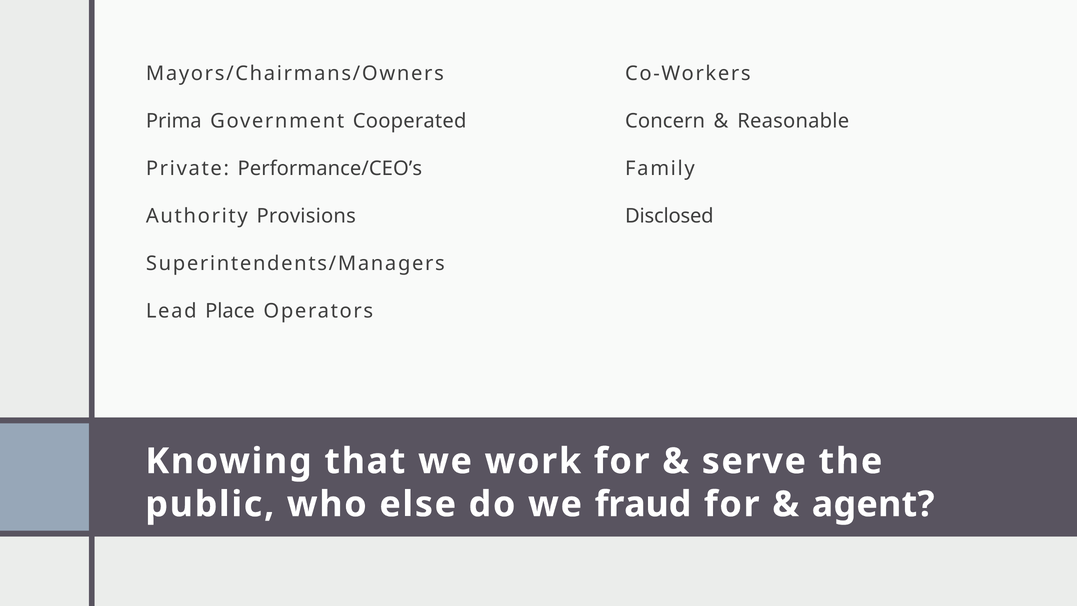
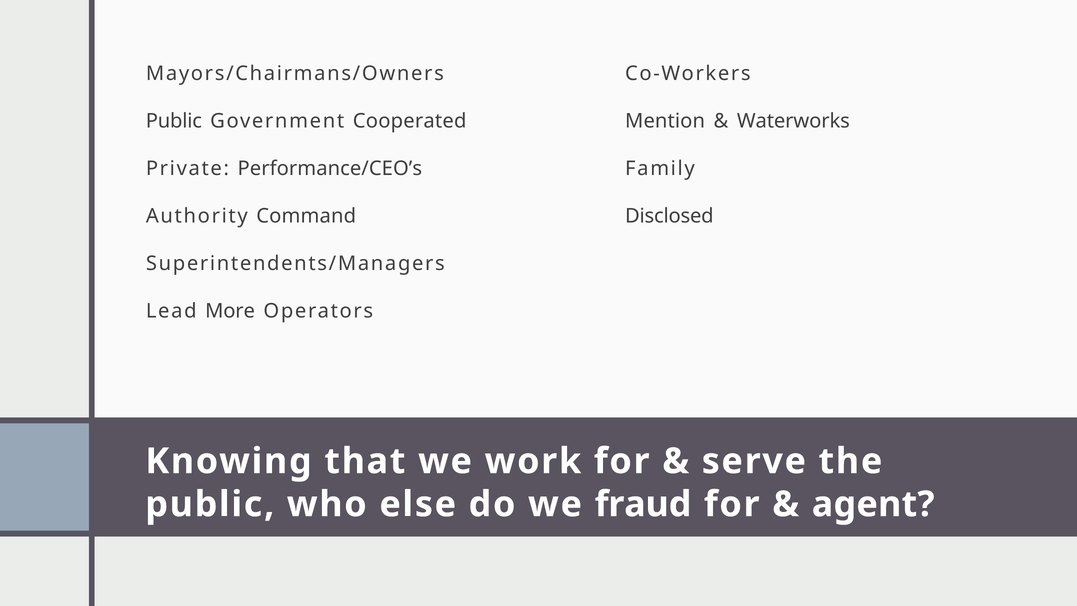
Prima: Prima -> Public (174, 121)
Concern: Concern -> Mention (665, 121)
Reasonable: Reasonable -> Waterworks (793, 121)
Provisions: Provisions -> Command (306, 216)
Place: Place -> More (230, 311)
